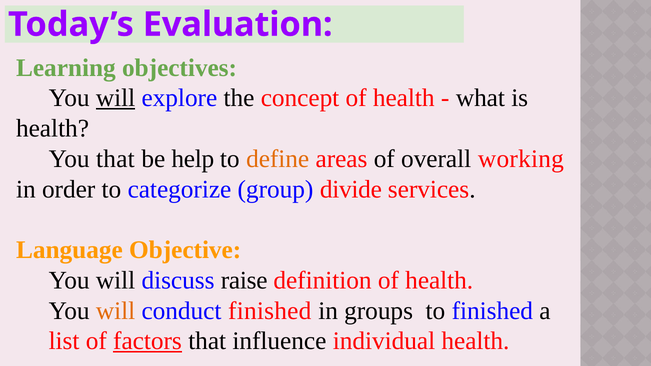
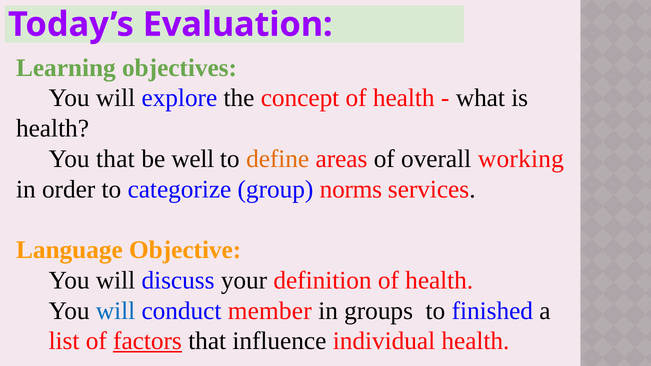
will underline: present -> none (116, 98)
help: help -> well (193, 159)
divide: divide -> norms (351, 189)
raise: raise -> your (244, 280)
will colour: orange -> blue (116, 311)
conduct finished: finished -> member (270, 311)
